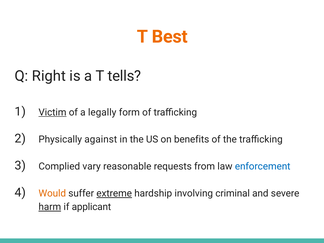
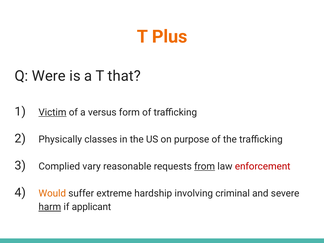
Best: Best -> Plus (170, 37)
Right: Right -> Were (49, 76)
tells: tells -> that (124, 76)
legally: legally -> versus (102, 112)
against: against -> classes (101, 139)
benefits: benefits -> purpose (192, 139)
from underline: none -> present (205, 166)
enforcement colour: blue -> red (263, 166)
extreme underline: present -> none (114, 193)
